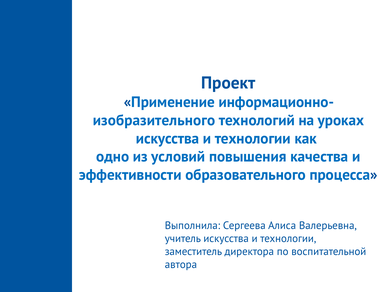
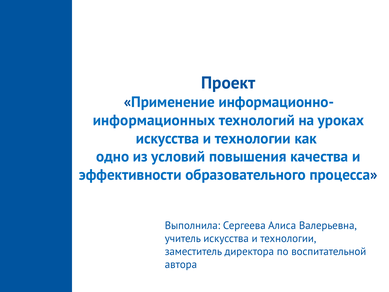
изобразительного: изобразительного -> информационных (154, 120)
